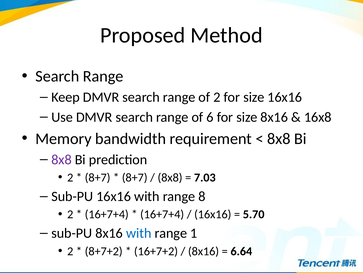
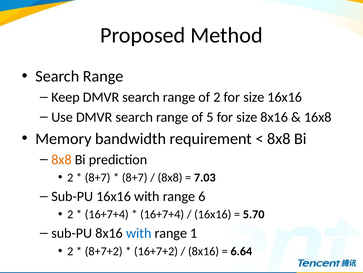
6: 6 -> 5 (210, 117)
8x8 colour: purple -> orange (61, 159)
8: 8 -> 6 (202, 196)
